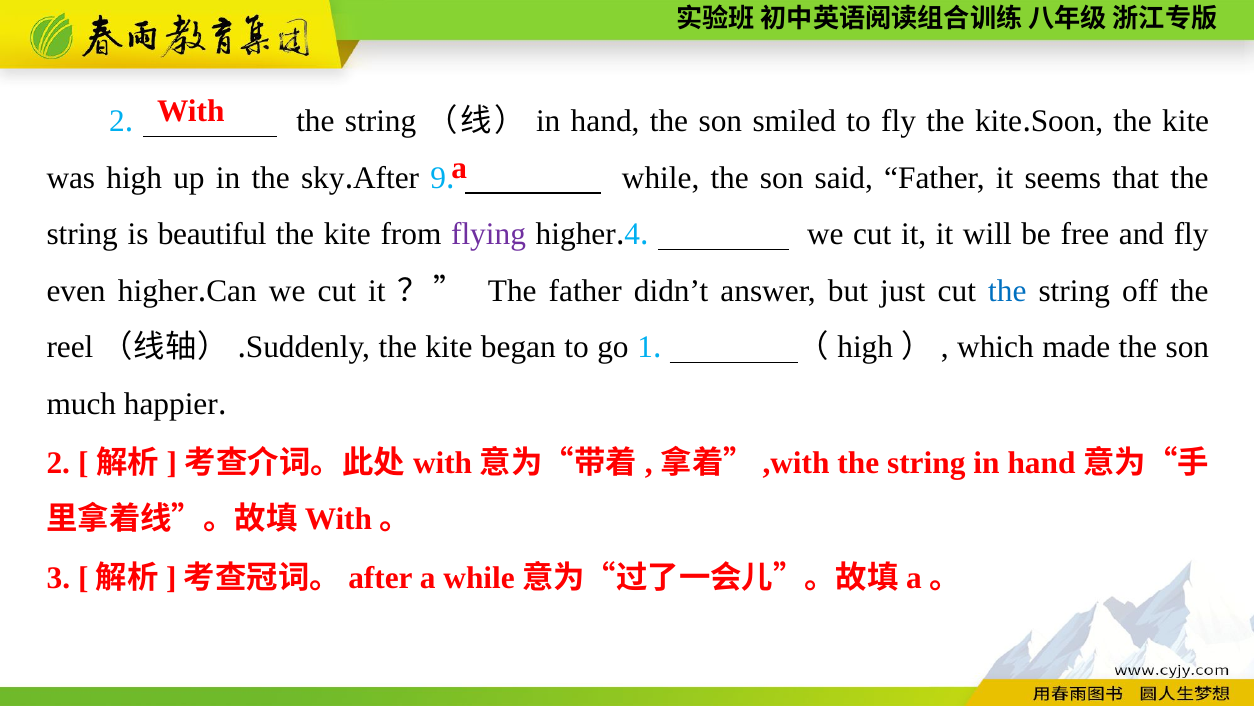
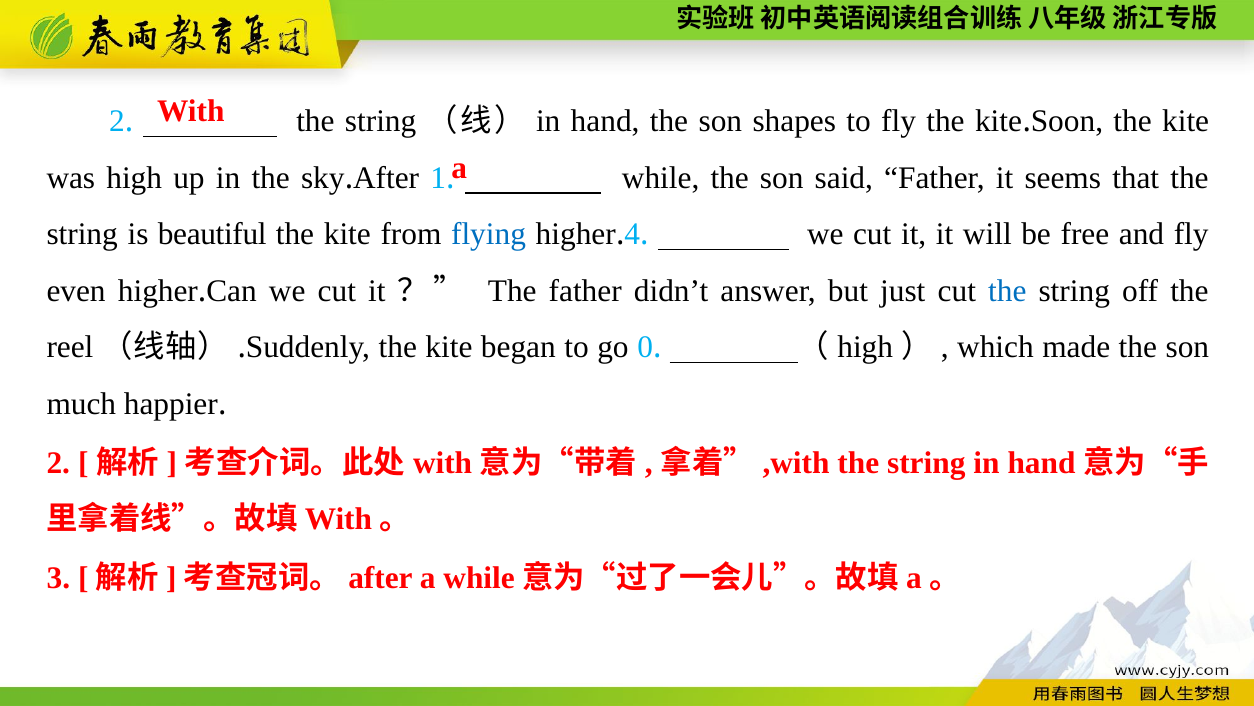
smiled: smiled -> shapes (794, 121)
9: 9 -> 1 (438, 178)
flying colour: purple -> blue (489, 234)
1: 1 -> 0 (645, 347)
